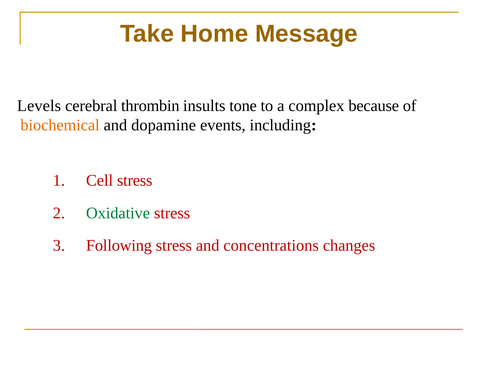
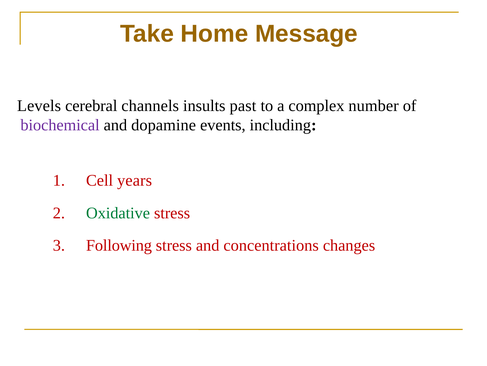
thrombin: thrombin -> channels (150, 105)
tone: tone -> past (243, 105)
because: because -> number (374, 105)
biochemical colour: orange -> purple (60, 125)
Cell stress: stress -> years (135, 180)
